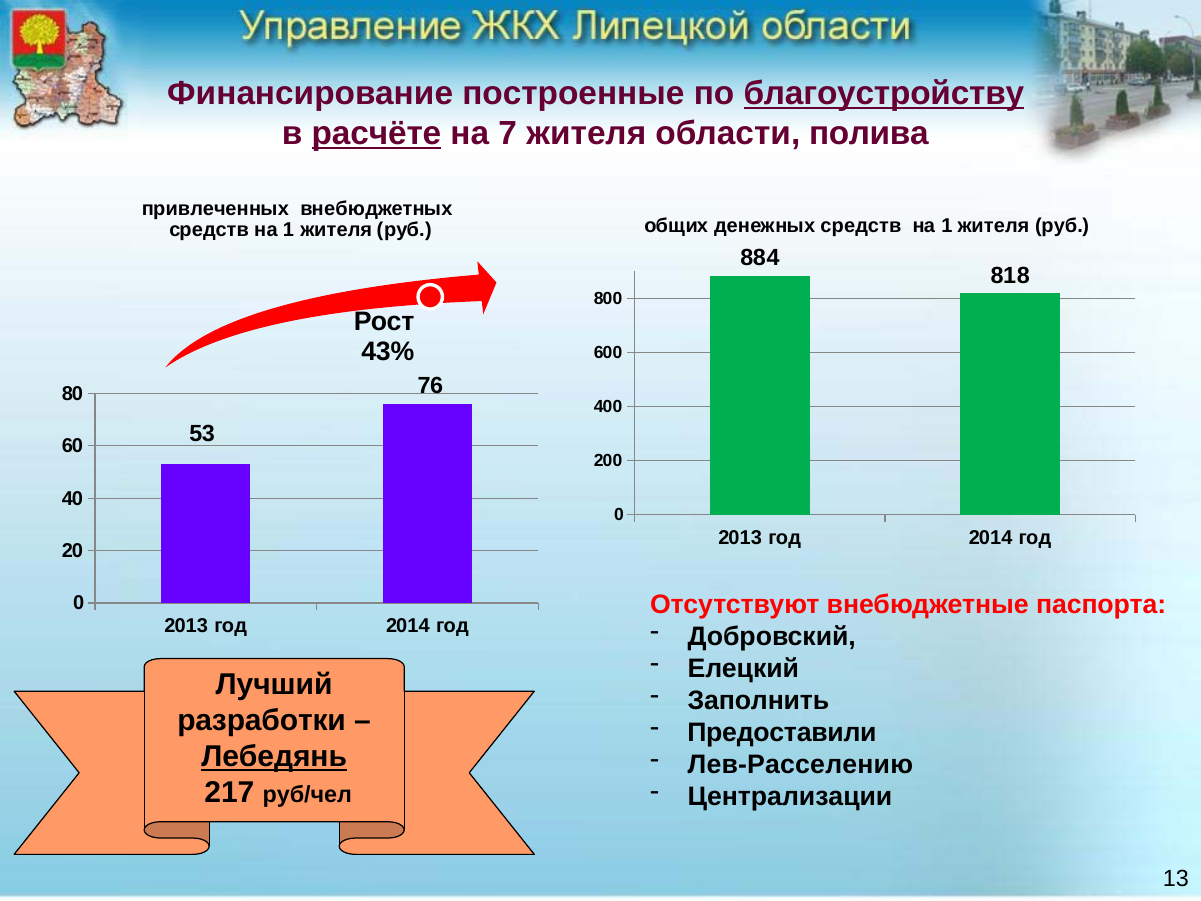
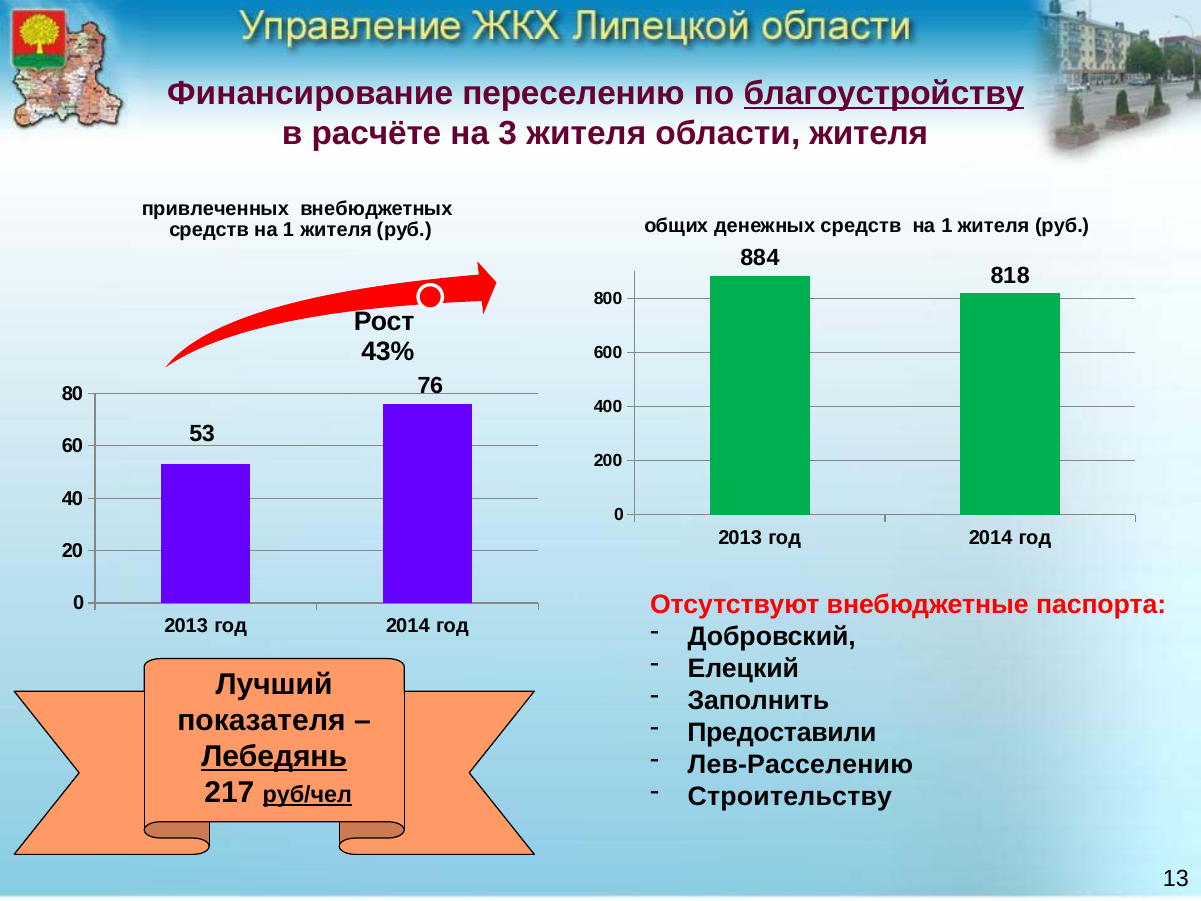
построенные: построенные -> переселению (573, 93)
расчёте underline: present -> none (376, 133)
7: 7 -> 3 (508, 133)
области полива: полива -> жителя (869, 133)
разработки: разработки -> показателя (261, 721)
руб/чел underline: none -> present (307, 795)
Централизации: Централизации -> Строительству (790, 796)
